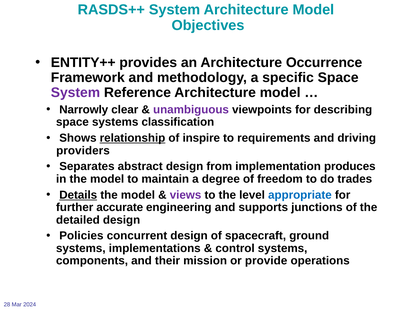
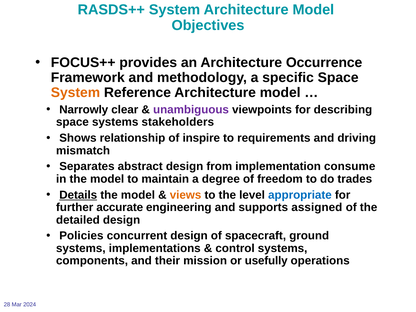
ENTITY++: ENTITY++ -> FOCUS++ (83, 62)
System colour: purple -> orange (75, 92)
classification: classification -> stakeholders (178, 122)
relationship underline: present -> none (133, 138)
providers: providers -> mismatch (83, 151)
produces: produces -> consume (350, 166)
views colour: purple -> orange (186, 195)
junctions: junctions -> assigned (317, 207)
provide: provide -> usefully (266, 261)
